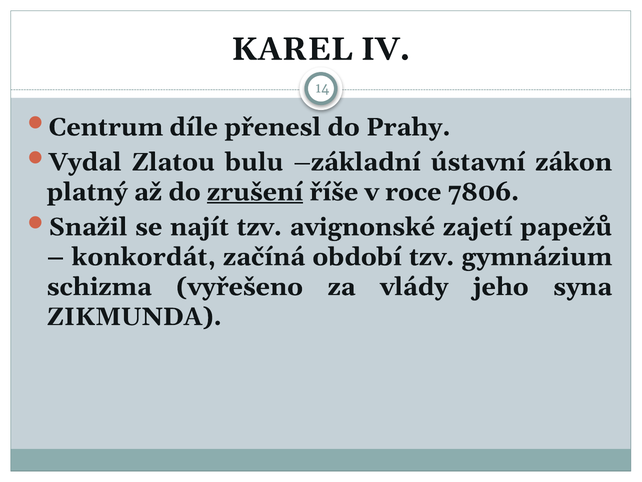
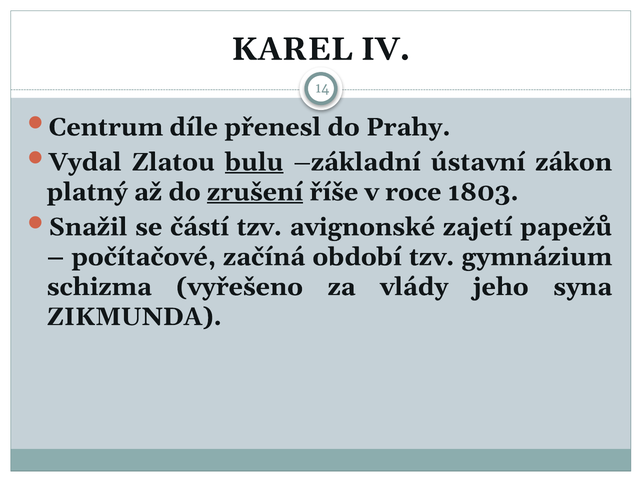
bulu underline: none -> present (254, 162)
7806: 7806 -> 1803 (483, 192)
najít: najít -> částí (200, 227)
konkordát: konkordát -> počítačové (144, 257)
